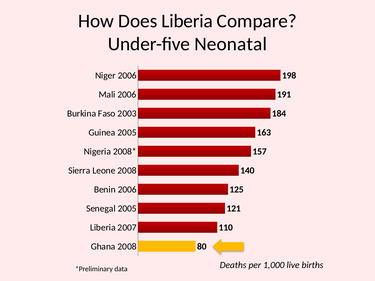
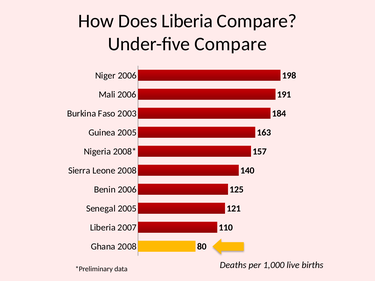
Under-five Neonatal: Neonatal -> Compare (231, 44)
